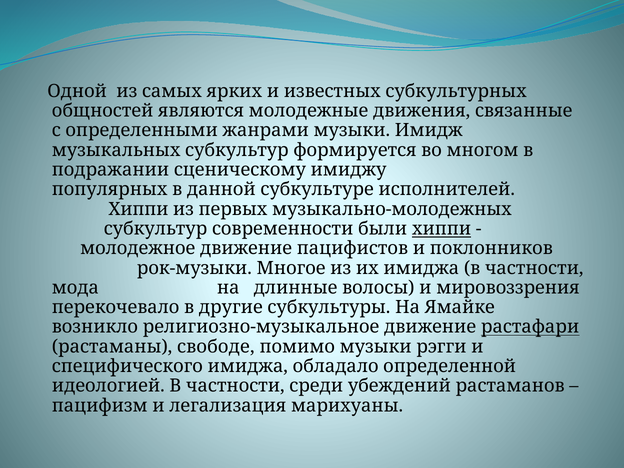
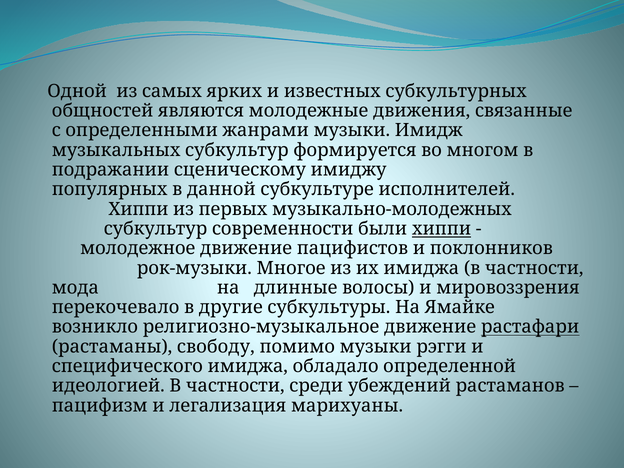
свободе: свободе -> свободу (216, 347)
